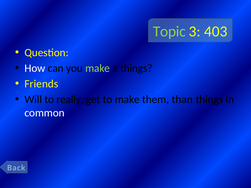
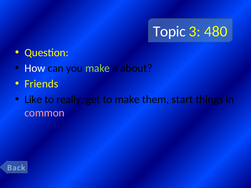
Topic colour: light green -> white (169, 31)
403: 403 -> 480 (216, 31)
a things: things -> about (136, 68)
Will: Will -> Like (33, 100)
than: than -> start (182, 100)
common colour: white -> pink (45, 113)
